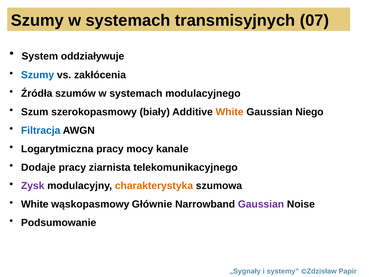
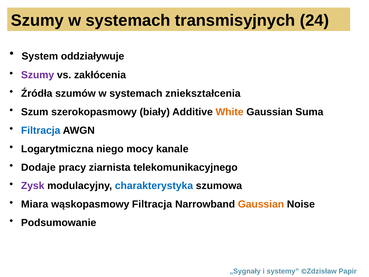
07: 07 -> 24 (314, 20)
Szumy colour: blue -> purple (38, 75)
modulacyjnego: modulacyjnego -> zniekształcenia (203, 93)
Niego: Niego -> Suma (309, 112)
Logarytmiczna pracy: pracy -> niego (110, 149)
charakterystyka colour: orange -> blue (154, 186)
White: White -> Miara (35, 204)
wąskopasmowy Głównie: Głównie -> Filtracja (152, 204)
Gaussian colour: purple -> orange (261, 204)
